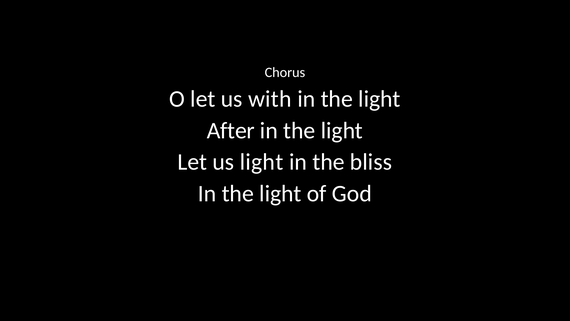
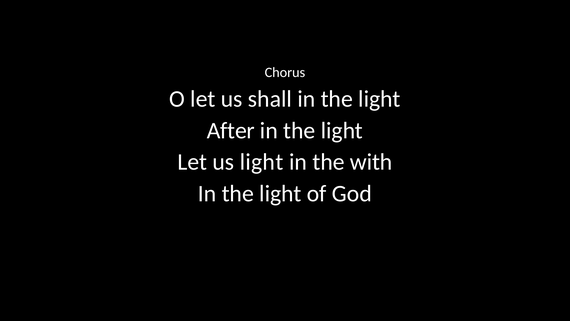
with: with -> shall (270, 99)
bliss: bliss -> with (371, 162)
